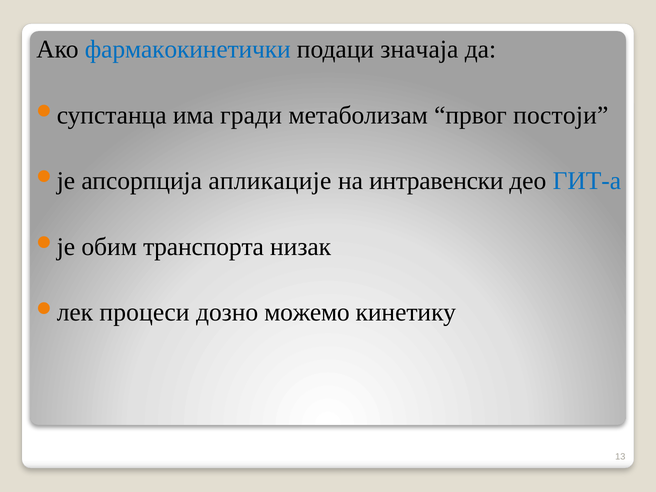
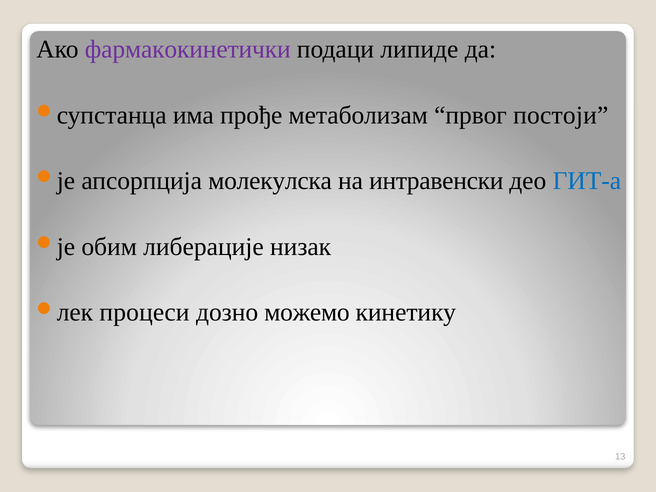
фармакокинетички colour: blue -> purple (188, 49)
значаја: значаја -> липиде (419, 49)
гради: гради -> прође (251, 115)
апликације: апликације -> молекулска (270, 181)
транспорта: транспорта -> либерације (203, 247)
